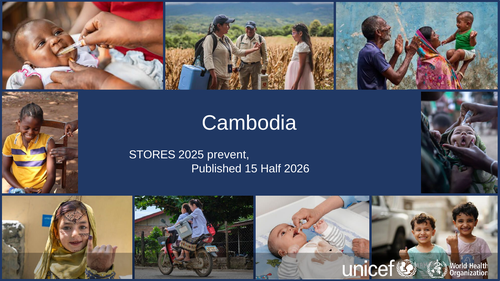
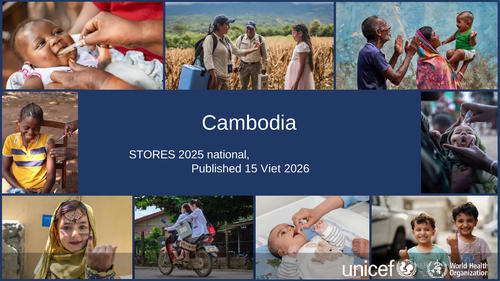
prevent: prevent -> national (228, 155)
Half: Half -> Viet (271, 169)
